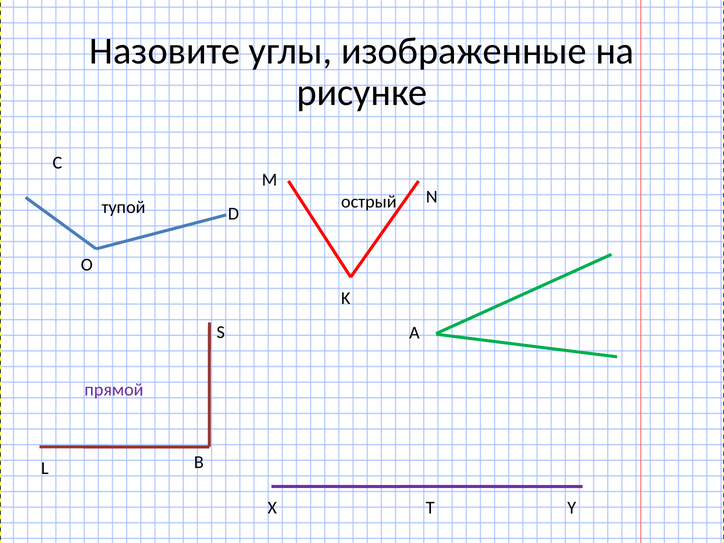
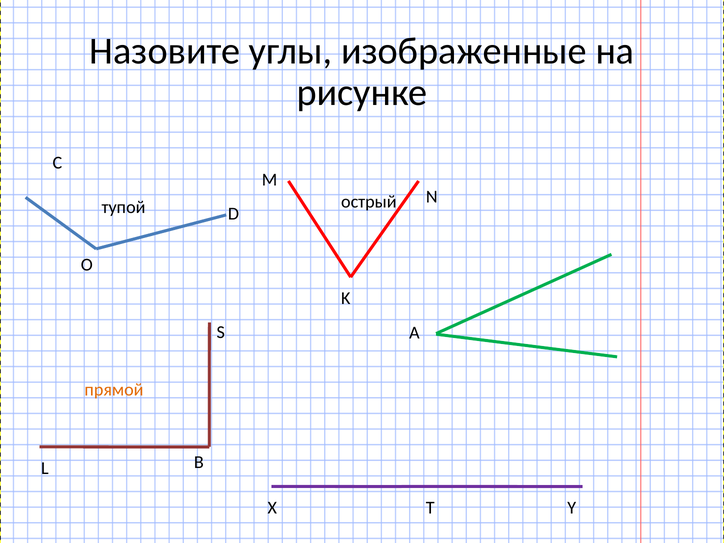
прямой colour: purple -> orange (114, 390)
